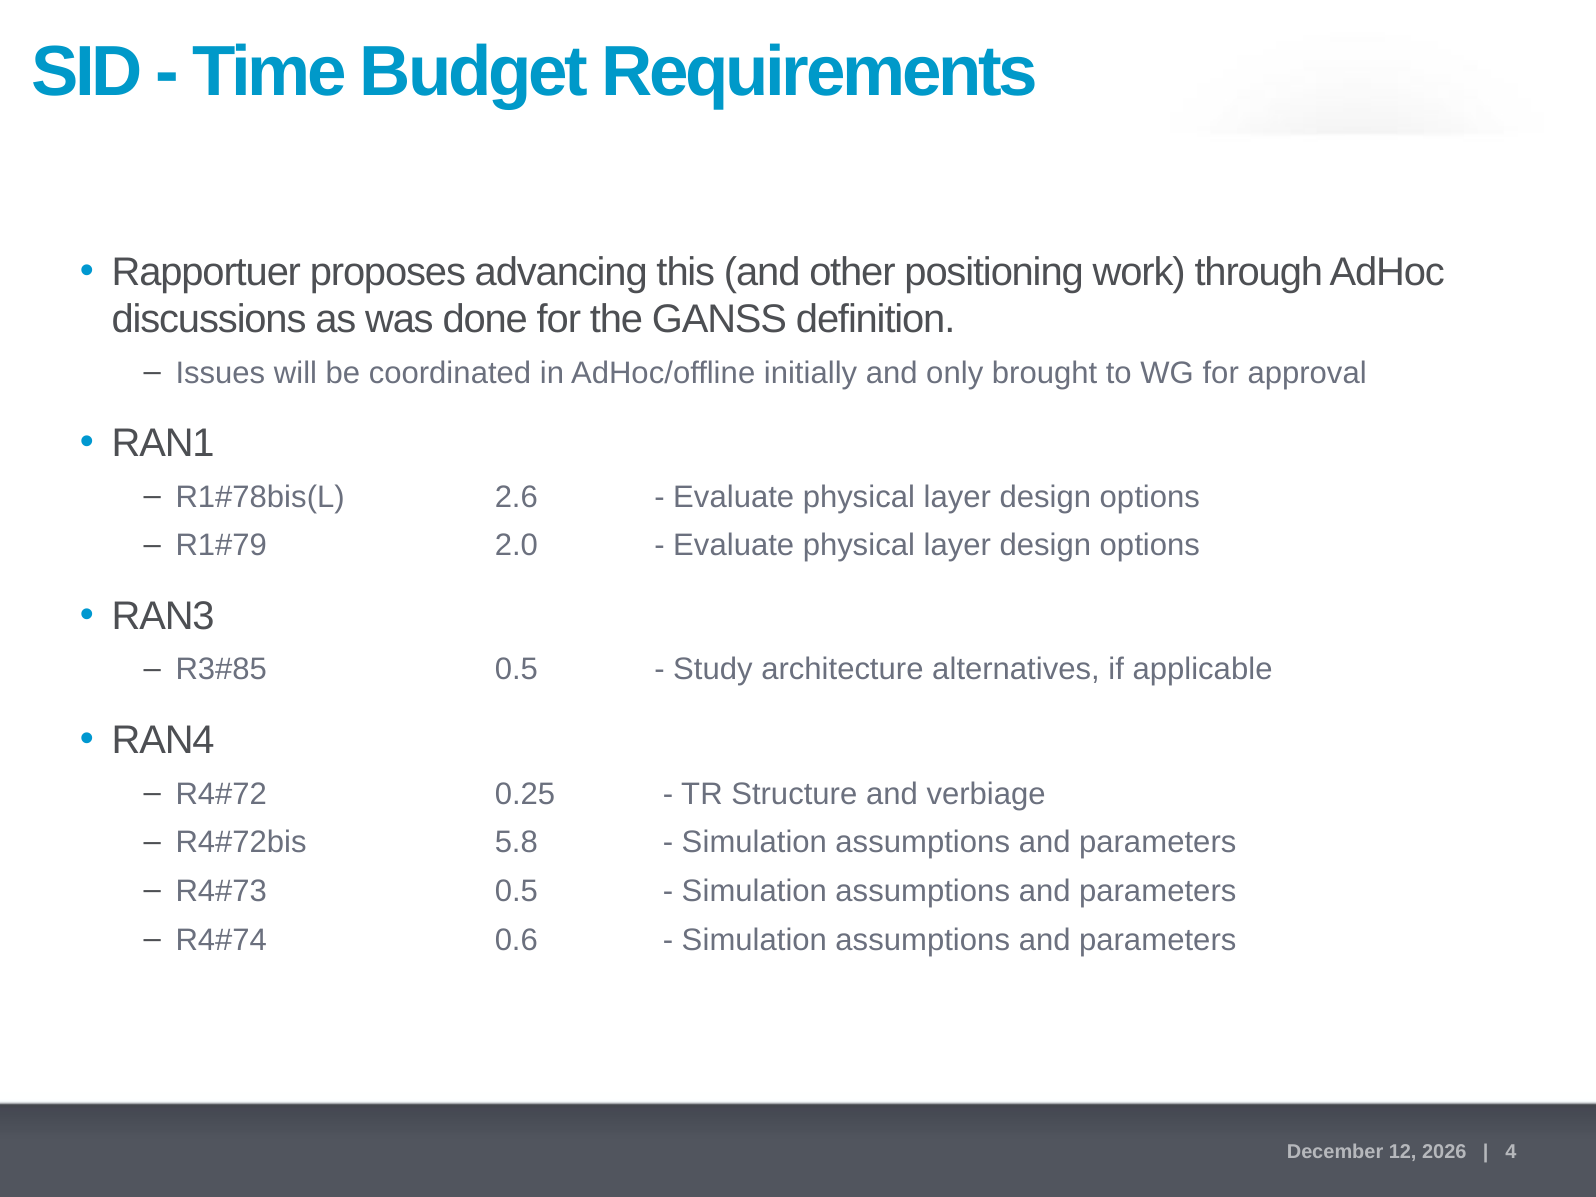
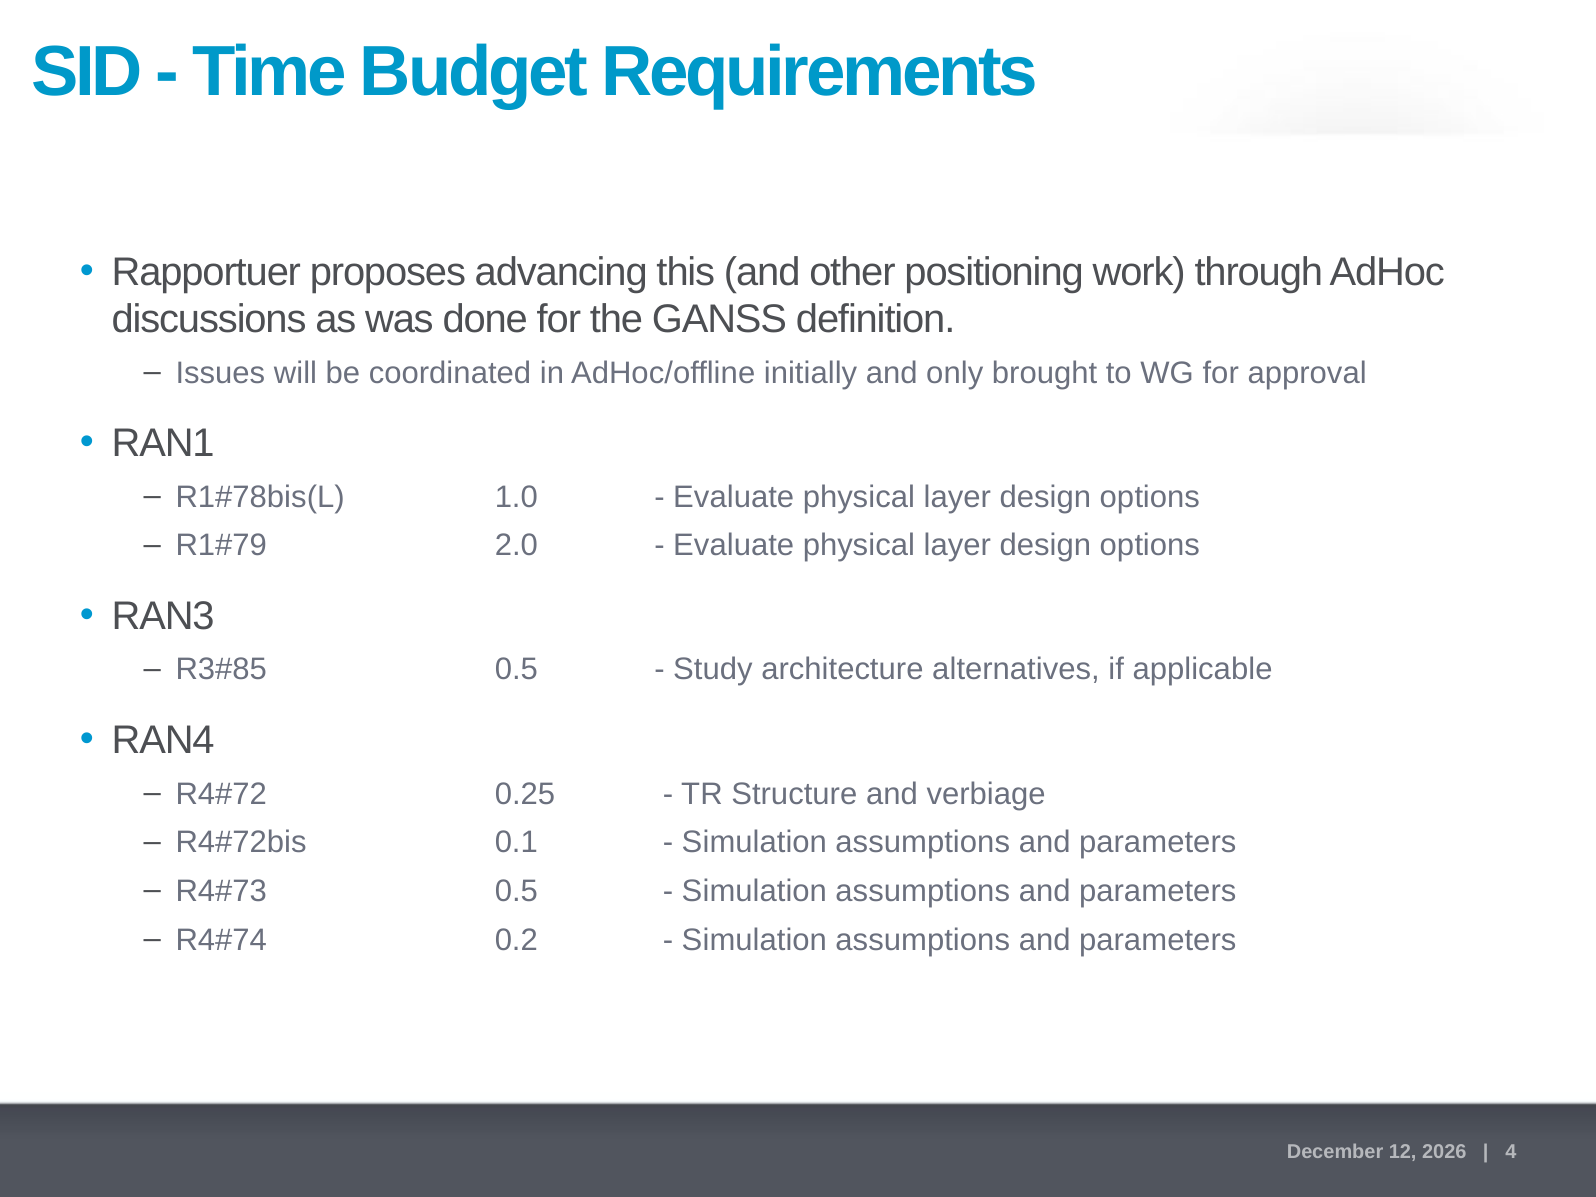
2.6: 2.6 -> 1.0 (516, 497)
5.8: 5.8 -> 0.1 (516, 843)
0.6: 0.6 -> 0.2 (516, 940)
